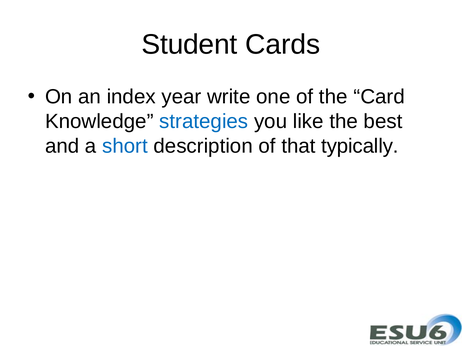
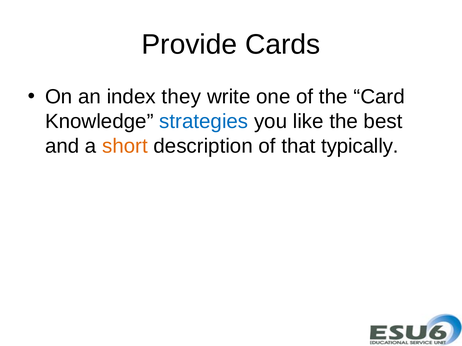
Student: Student -> Provide (189, 45)
year: year -> they (181, 97)
short colour: blue -> orange (125, 146)
